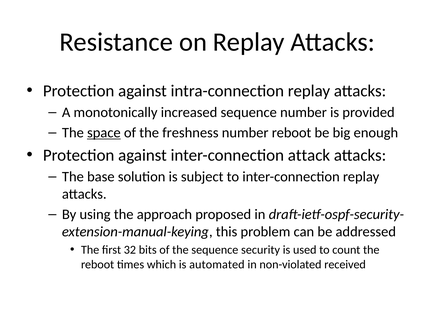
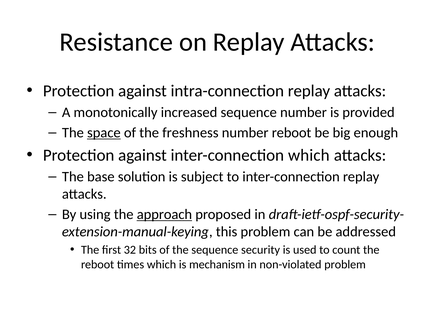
inter-connection attack: attack -> which (309, 155)
approach underline: none -> present (164, 215)
automated: automated -> mechanism (217, 265)
non-violated received: received -> problem (345, 265)
